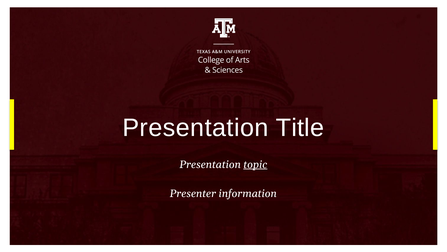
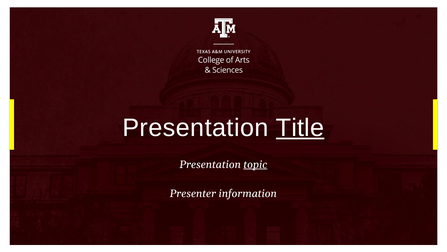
Title underline: none -> present (300, 127)
